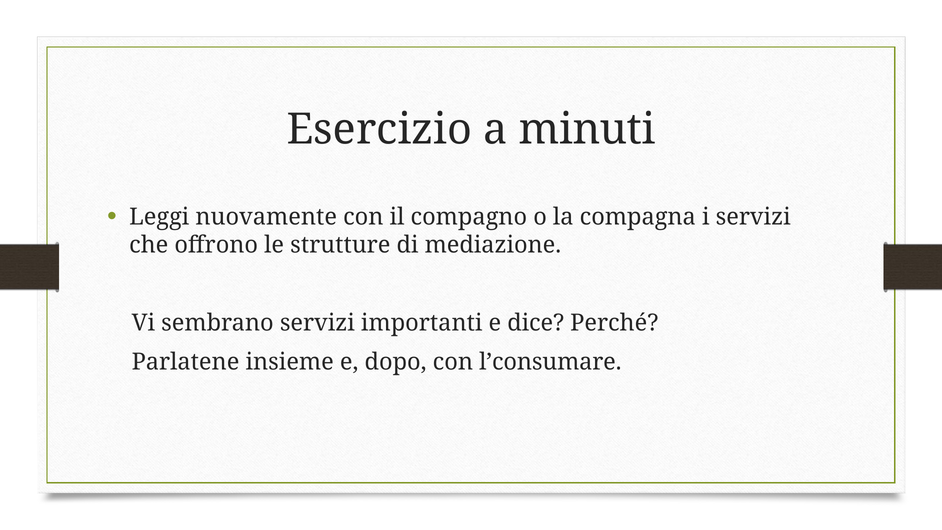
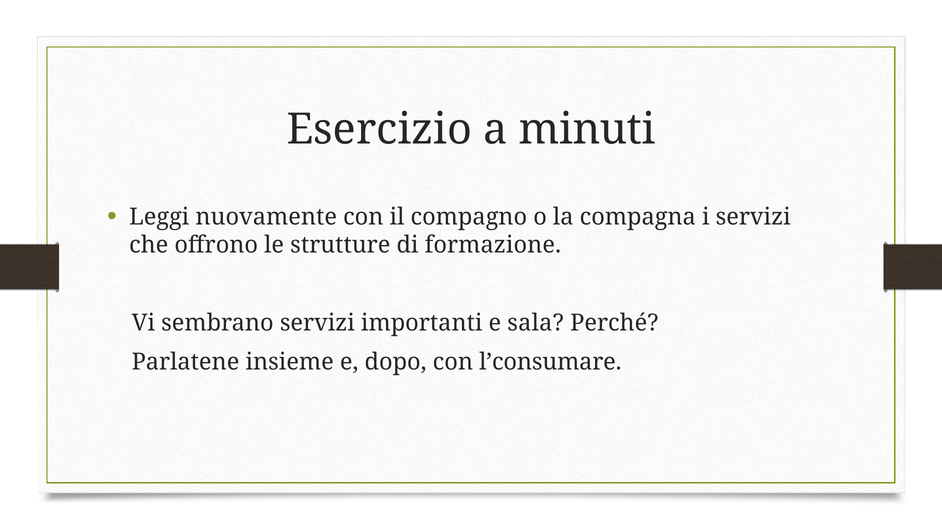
mediazione: mediazione -> formazione (493, 245)
dice: dice -> sala (536, 323)
